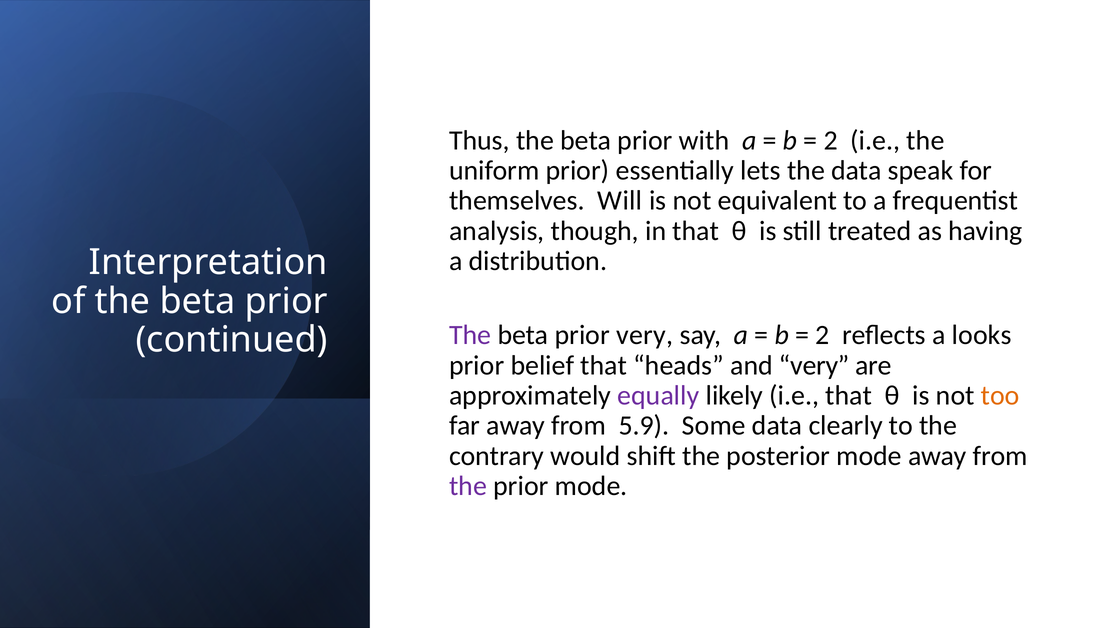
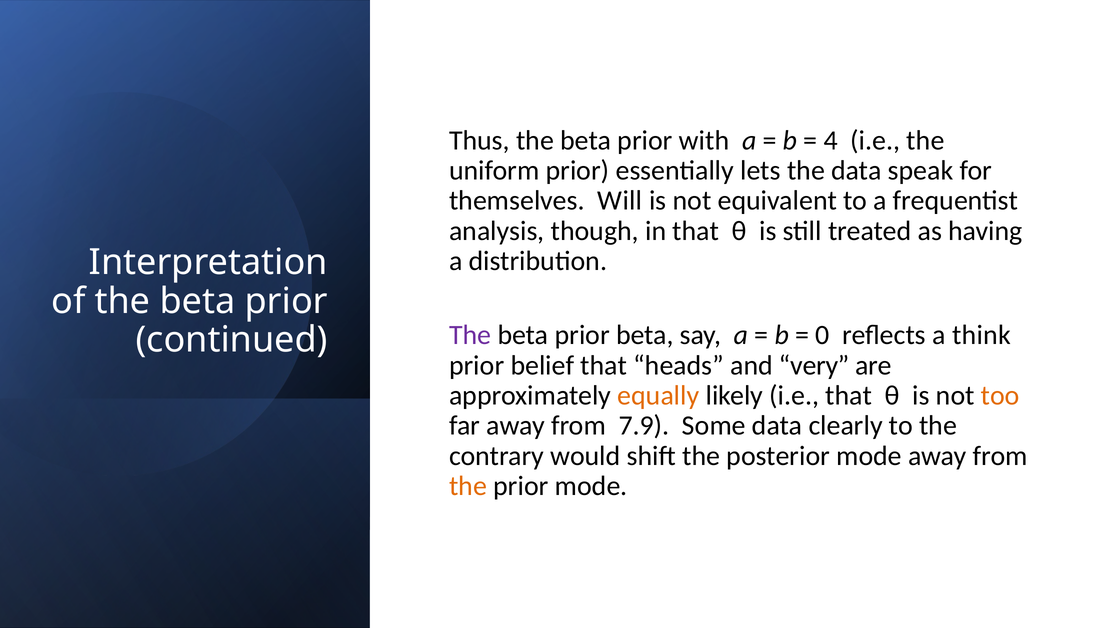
2: 2 -> 4 (831, 141)
prior very: very -> beta (645, 335)
2: 2 -> 0 (823, 335)
looks: looks -> think (982, 335)
equally colour: purple -> orange (658, 396)
5.9: 5.9 -> 7.9 (644, 426)
the colour: purple -> orange (468, 486)
